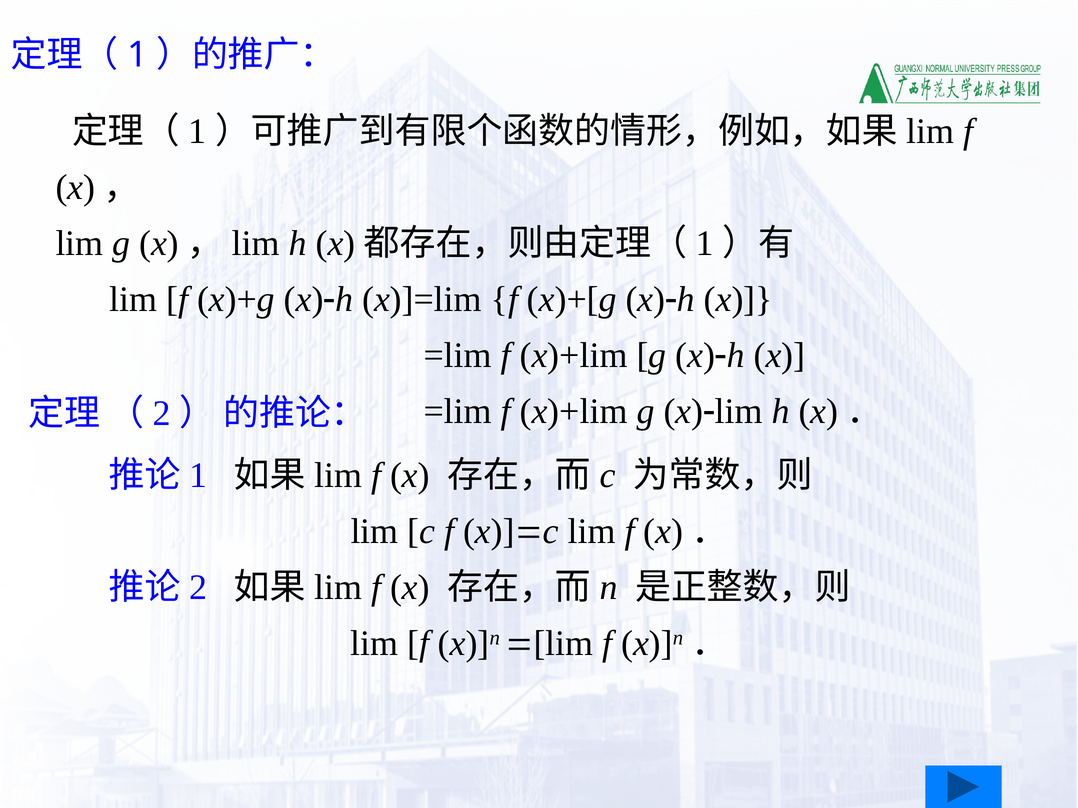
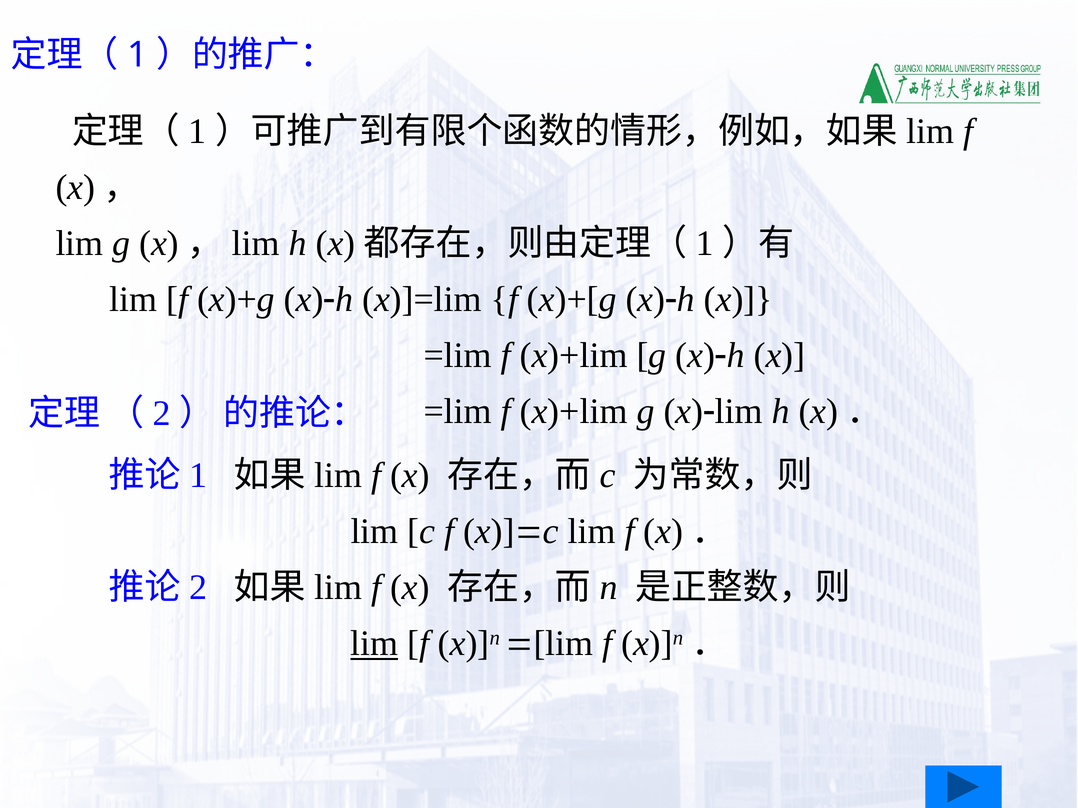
lim underline: none -> present (374, 644)
